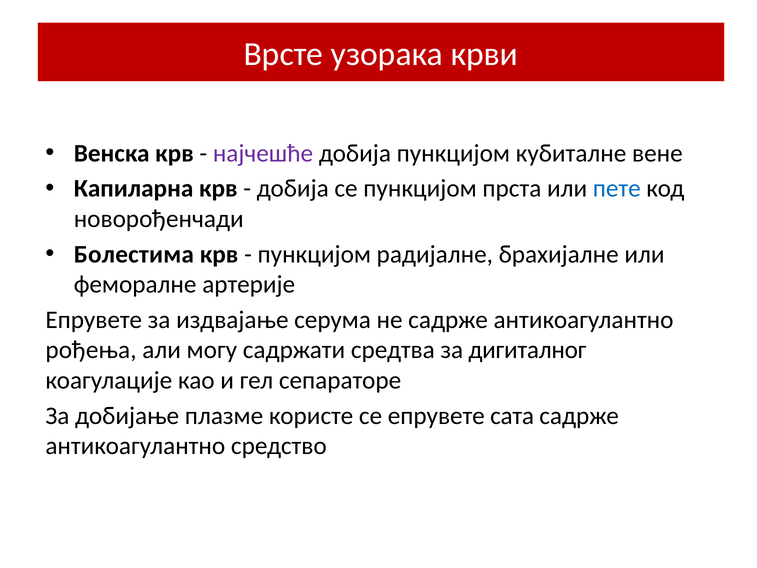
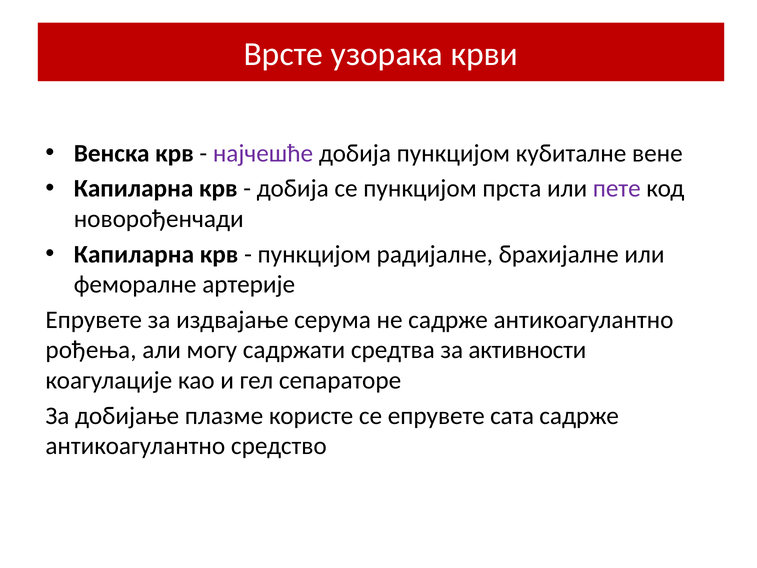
пете colour: blue -> purple (617, 188)
Болестима: Болестима -> Капиларна (134, 254)
дигиталног: дигиталног -> активности (527, 350)
